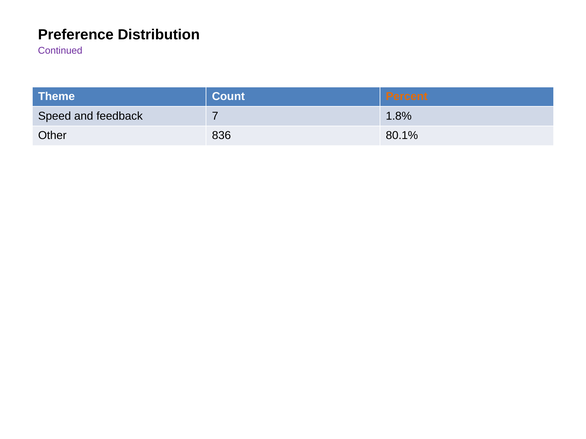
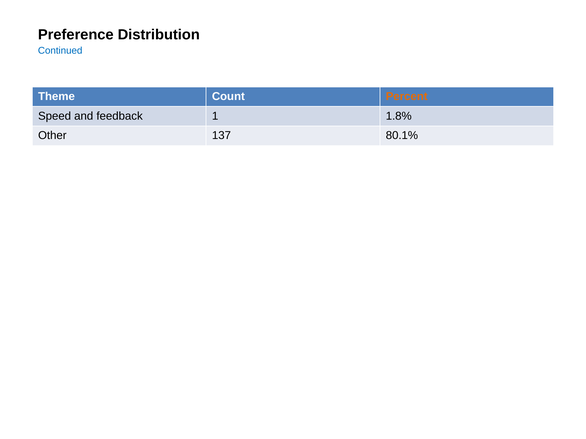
Continued colour: purple -> blue (60, 51)
7: 7 -> 1 (215, 116)
836: 836 -> 137 (221, 136)
